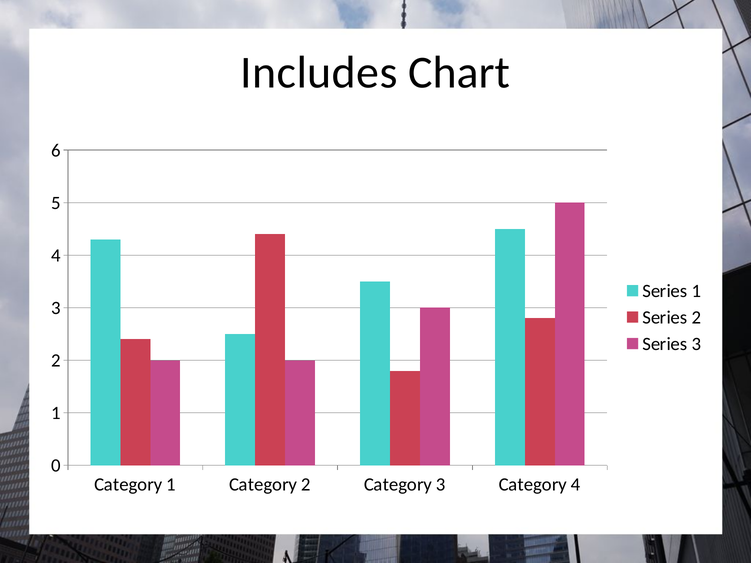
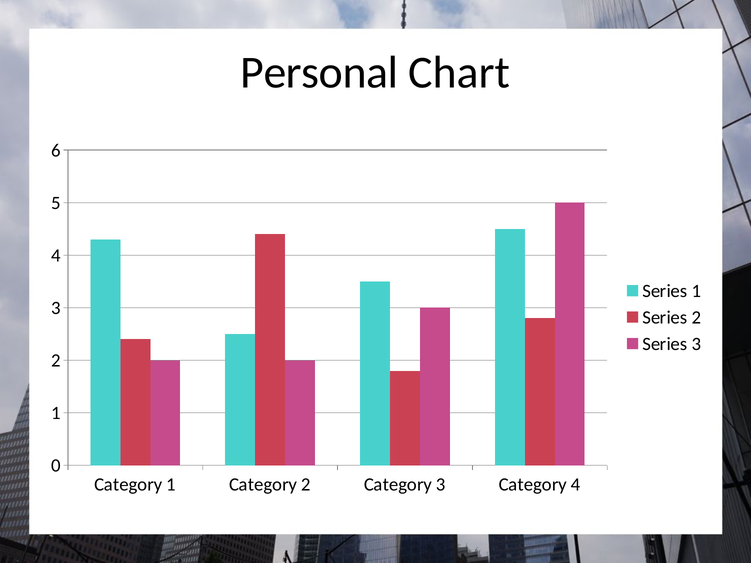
Includes: Includes -> Personal (319, 73)
